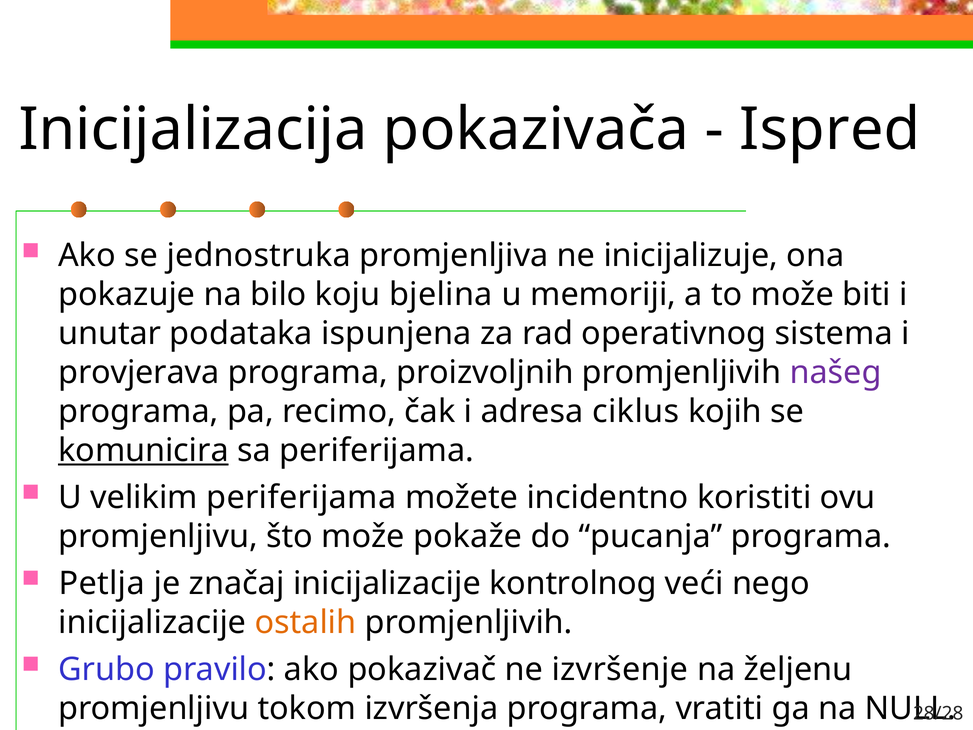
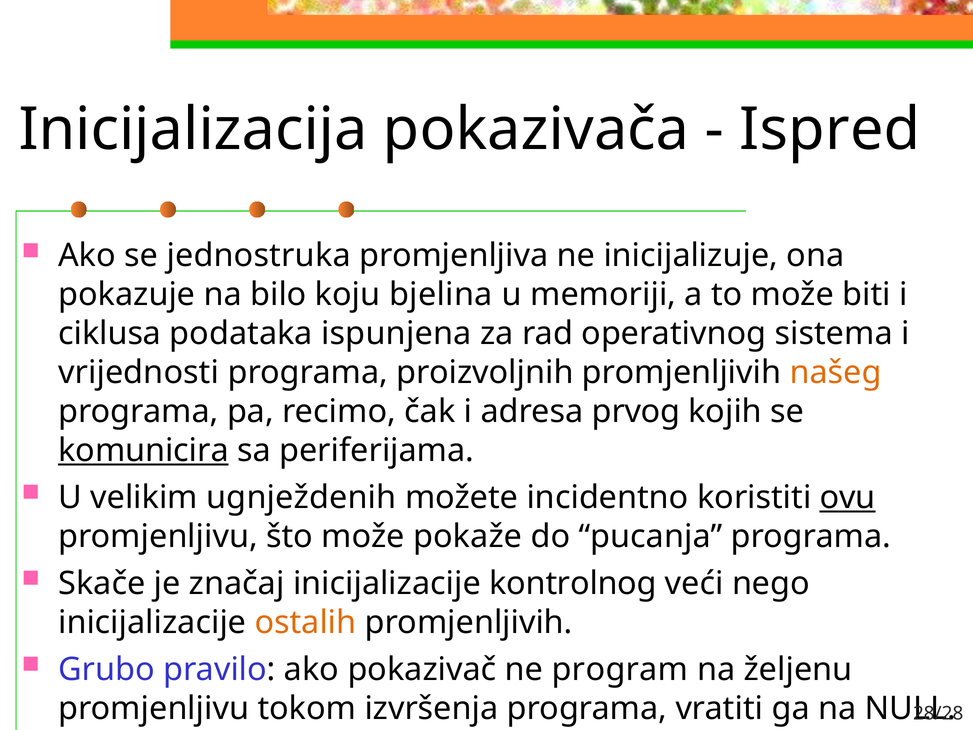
unutar: unutar -> ciklusa (110, 333)
provjerava: provjerava -> vrijednosti (139, 372)
našeg colour: purple -> orange (836, 372)
ciklus: ciklus -> prvog (636, 411)
velikim periferijama: periferijama -> ugnježdenih (301, 497)
ovu underline: none -> present (848, 497)
Petlja: Petlja -> Skače (102, 583)
izvršenje: izvršenje -> program (620, 669)
